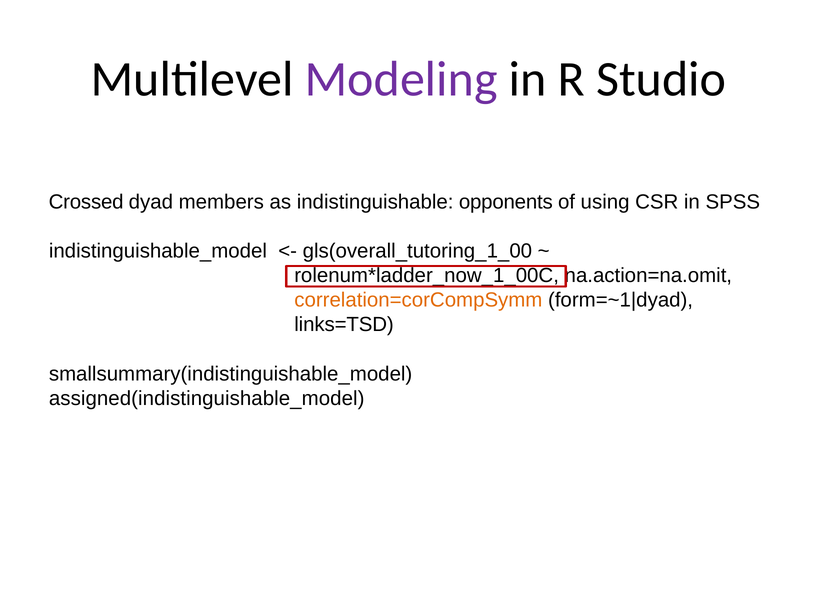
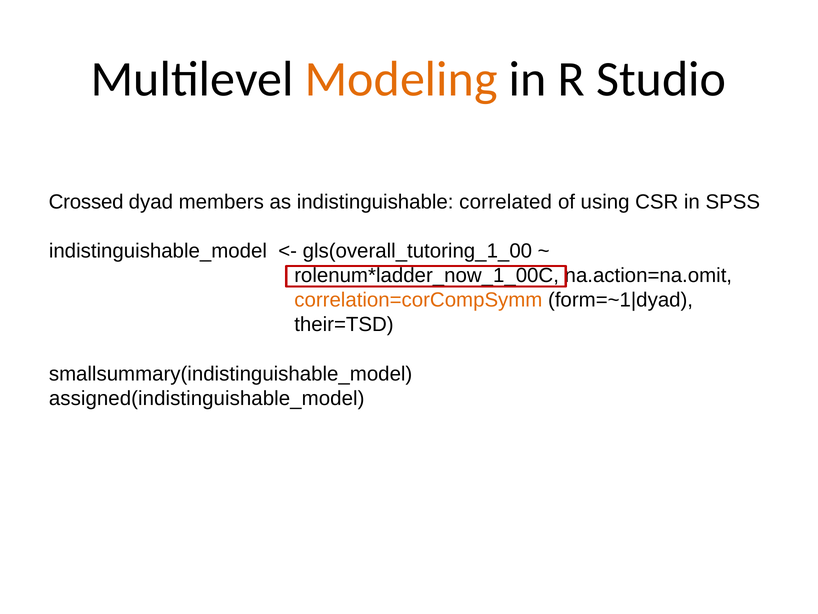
Modeling colour: purple -> orange (401, 79)
opponents: opponents -> correlated (506, 202)
links=TSD: links=TSD -> their=TSD (344, 324)
